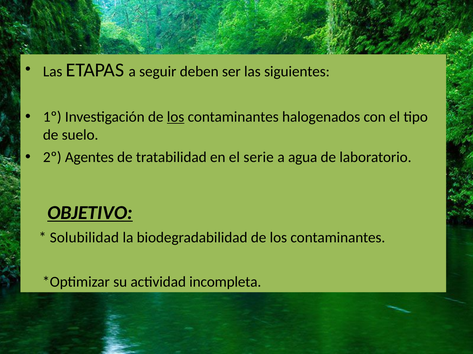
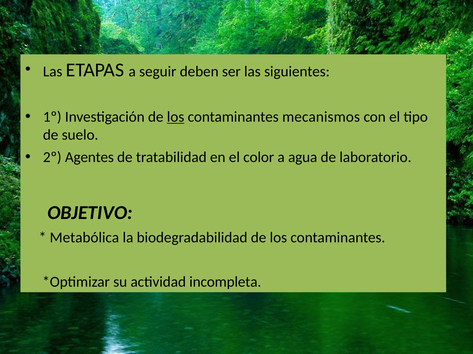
halogenados: halogenados -> mecanismos (321, 117)
serie: serie -> color (259, 158)
OBJETIVO underline: present -> none (90, 213)
Solubilidad: Solubilidad -> Metabólica (84, 238)
